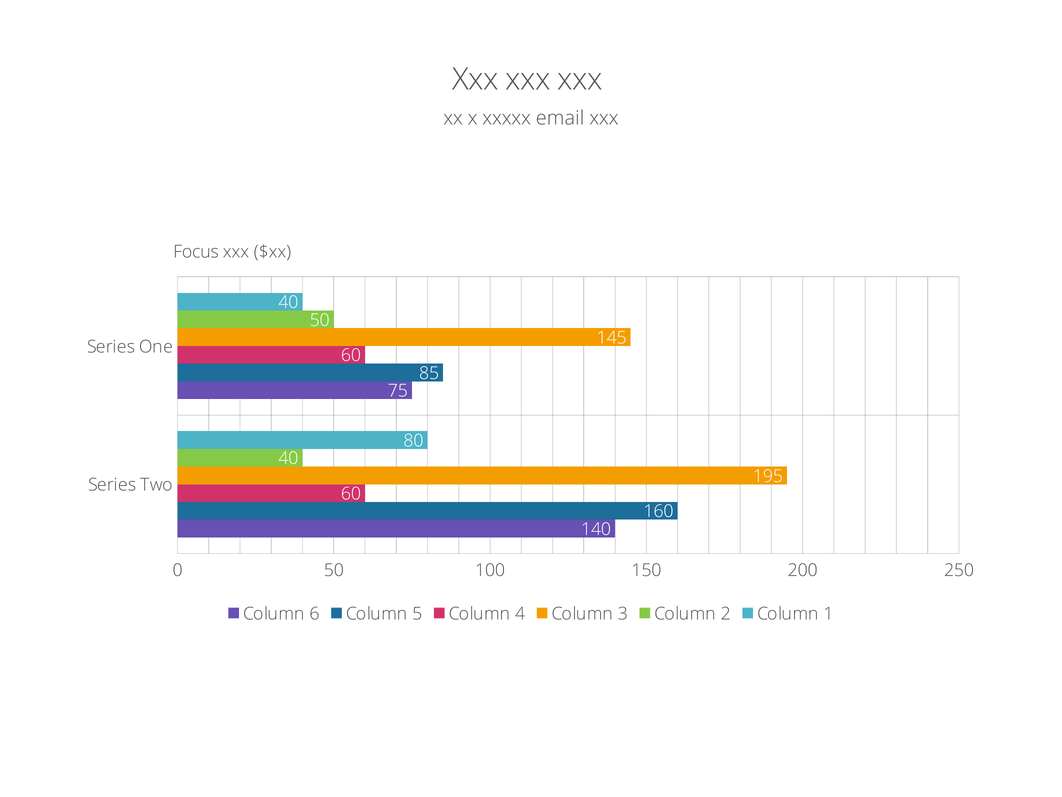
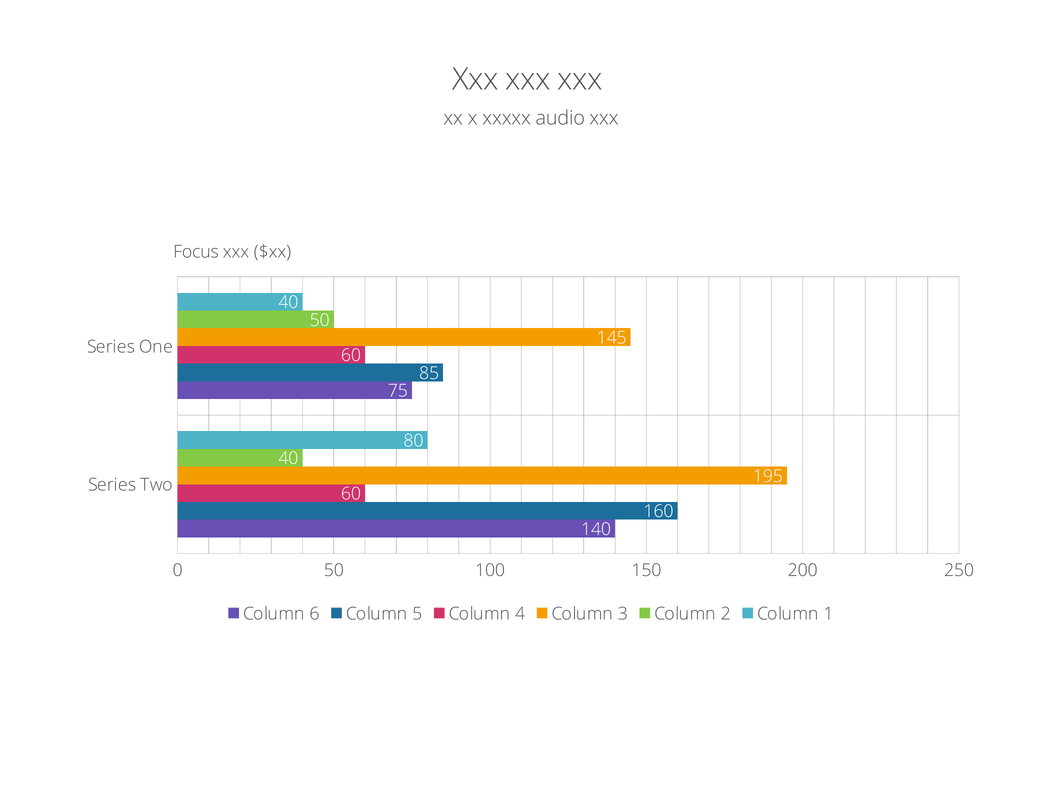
email: email -> audio (560, 118)
